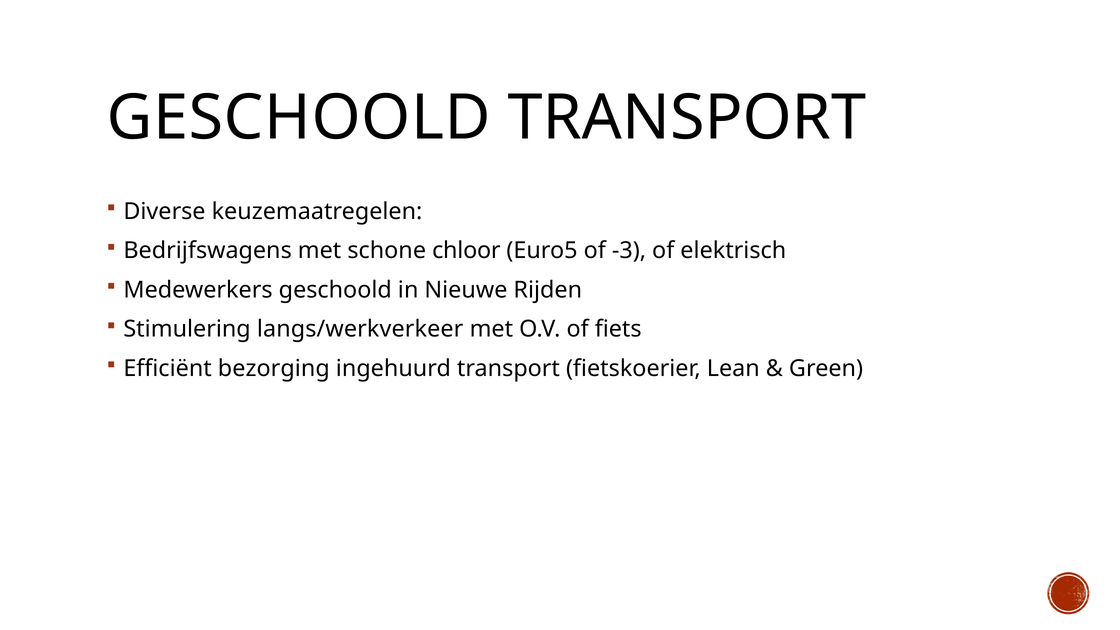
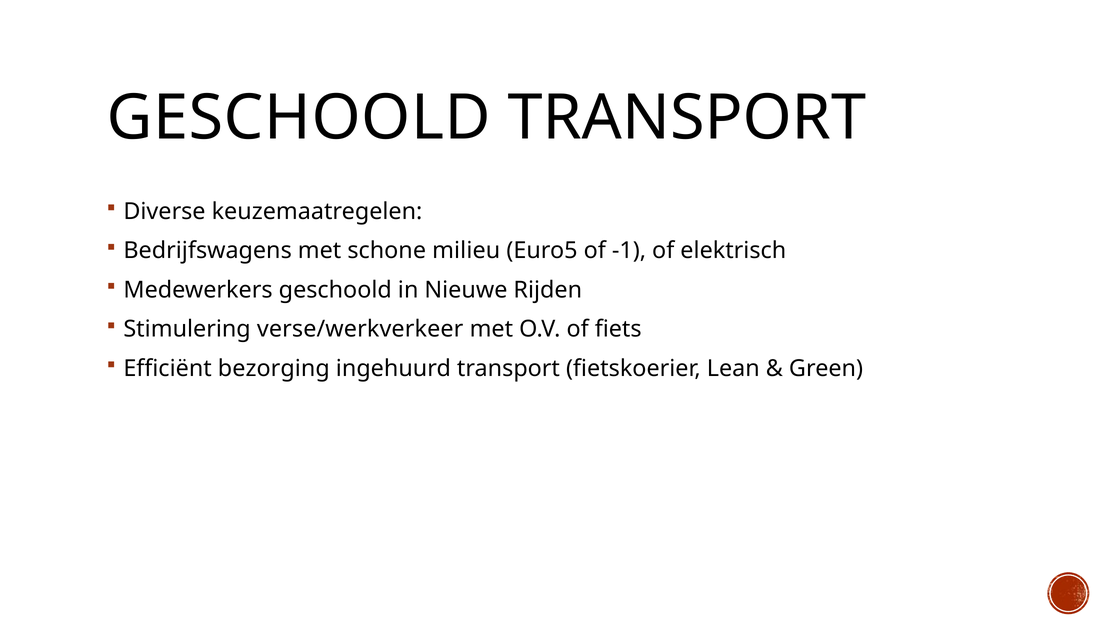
chloor: chloor -> milieu (466, 251)
-3: -3 -> -1 (629, 251)
langs/werkverkeer: langs/werkverkeer -> verse/werkverkeer (360, 329)
